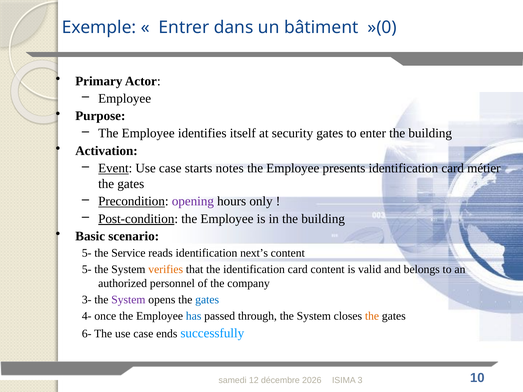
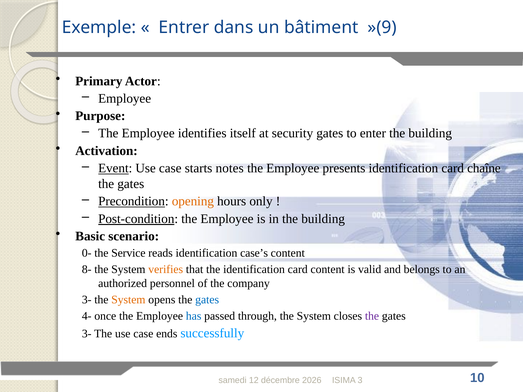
»(0: »(0 -> »(9 (382, 27)
métier: métier -> chaîne (484, 168)
opening colour: purple -> orange (193, 201)
5-: 5- -> 0- (87, 253)
next’s: next’s -> case’s (254, 253)
5-: 5- -> 8- (87, 270)
System colour: purple -> orange (128, 300)
the colour: orange -> purple (372, 316)
6-: 6- -> 3- (87, 334)
